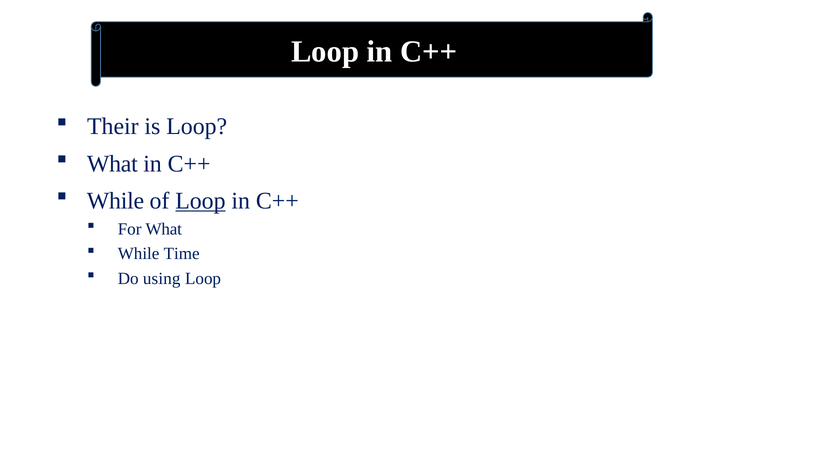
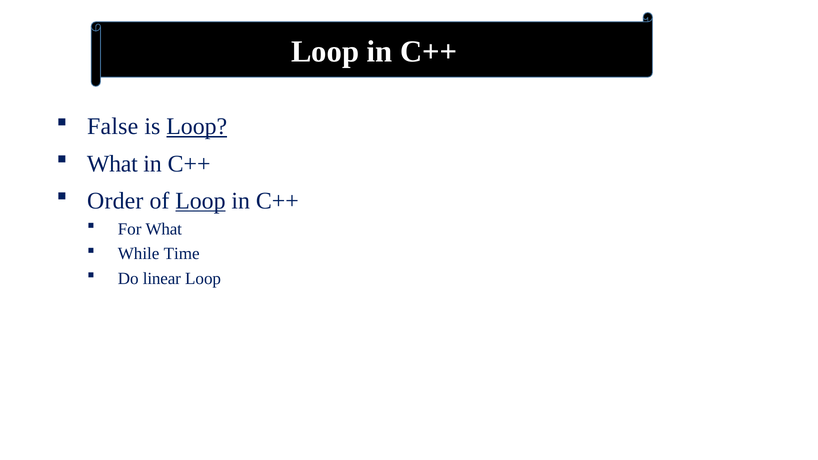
Their: Their -> False (113, 127)
Loop underline: none -> present (197, 127)
While: While -> Order (115, 201)
using: using -> linear (162, 279)
